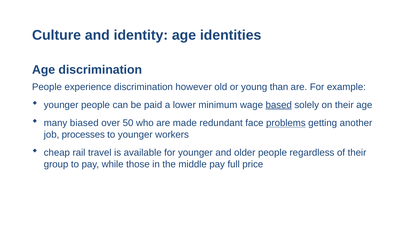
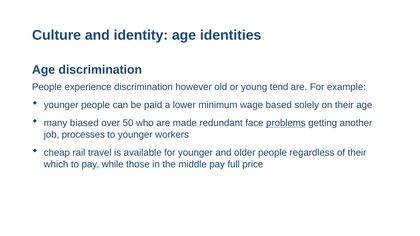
than: than -> tend (279, 87)
based underline: present -> none (279, 105)
group: group -> which (56, 164)
